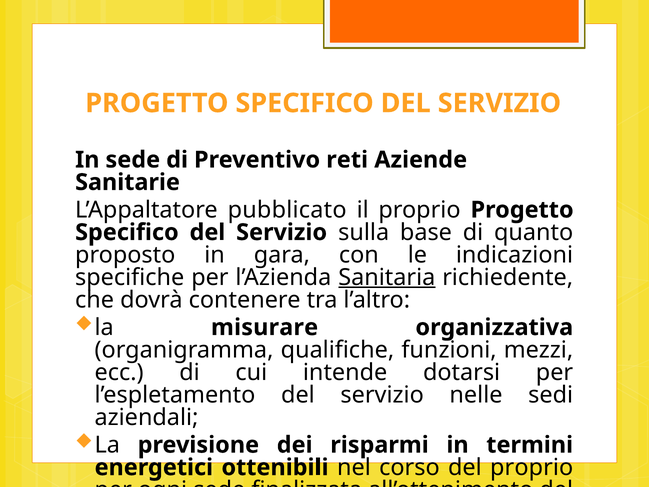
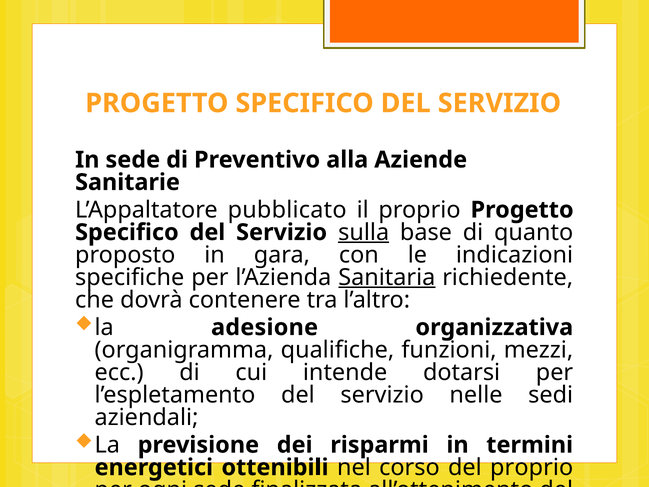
reti: reti -> alla (347, 160)
sulla underline: none -> present (364, 232)
misurare: misurare -> adesione (265, 327)
